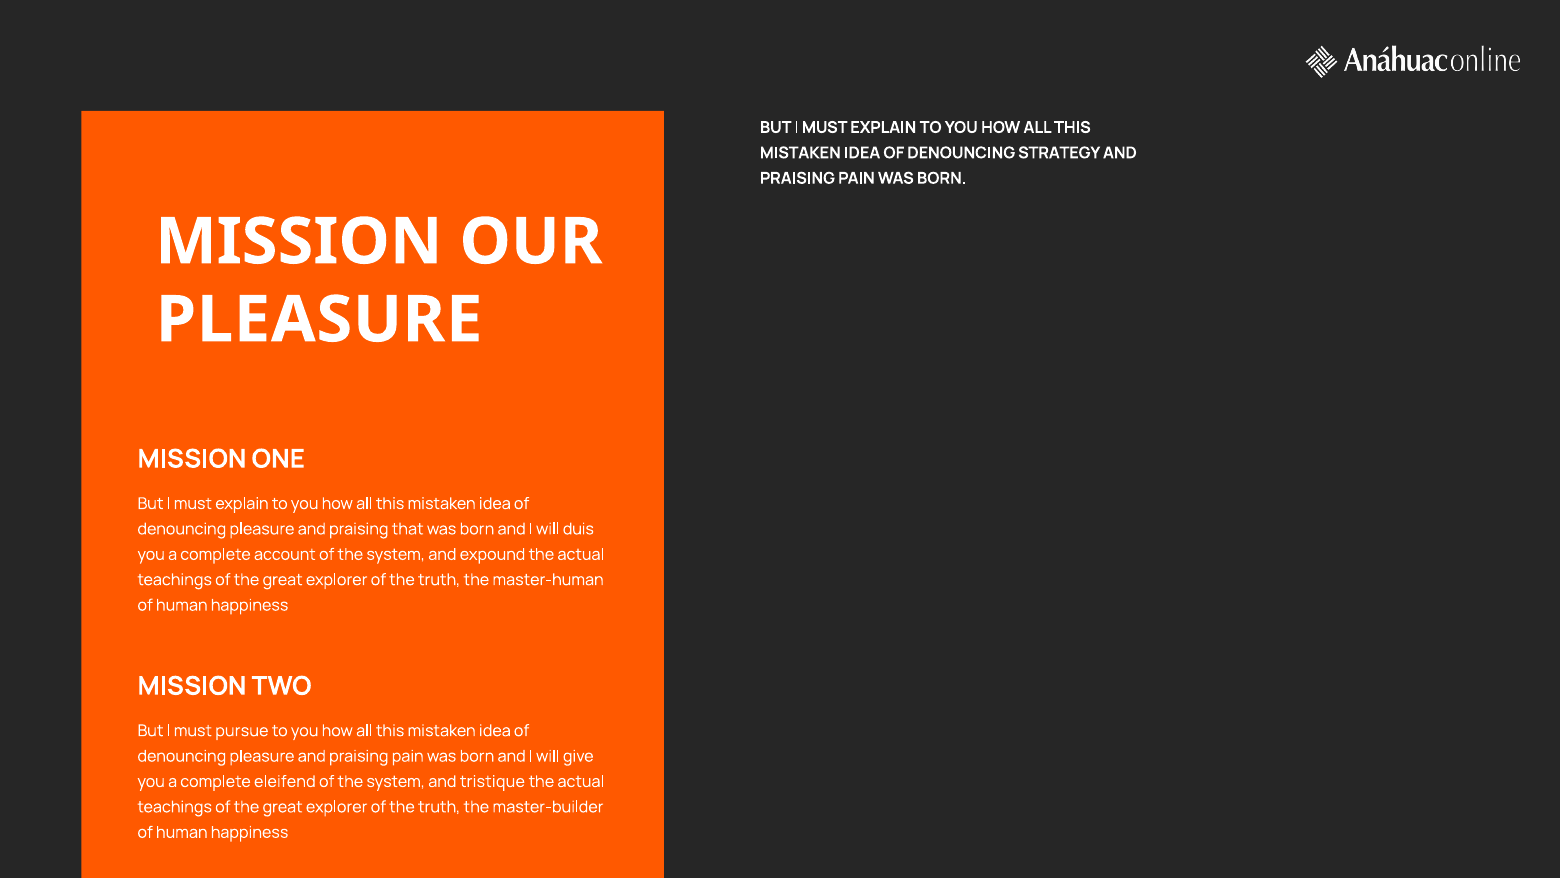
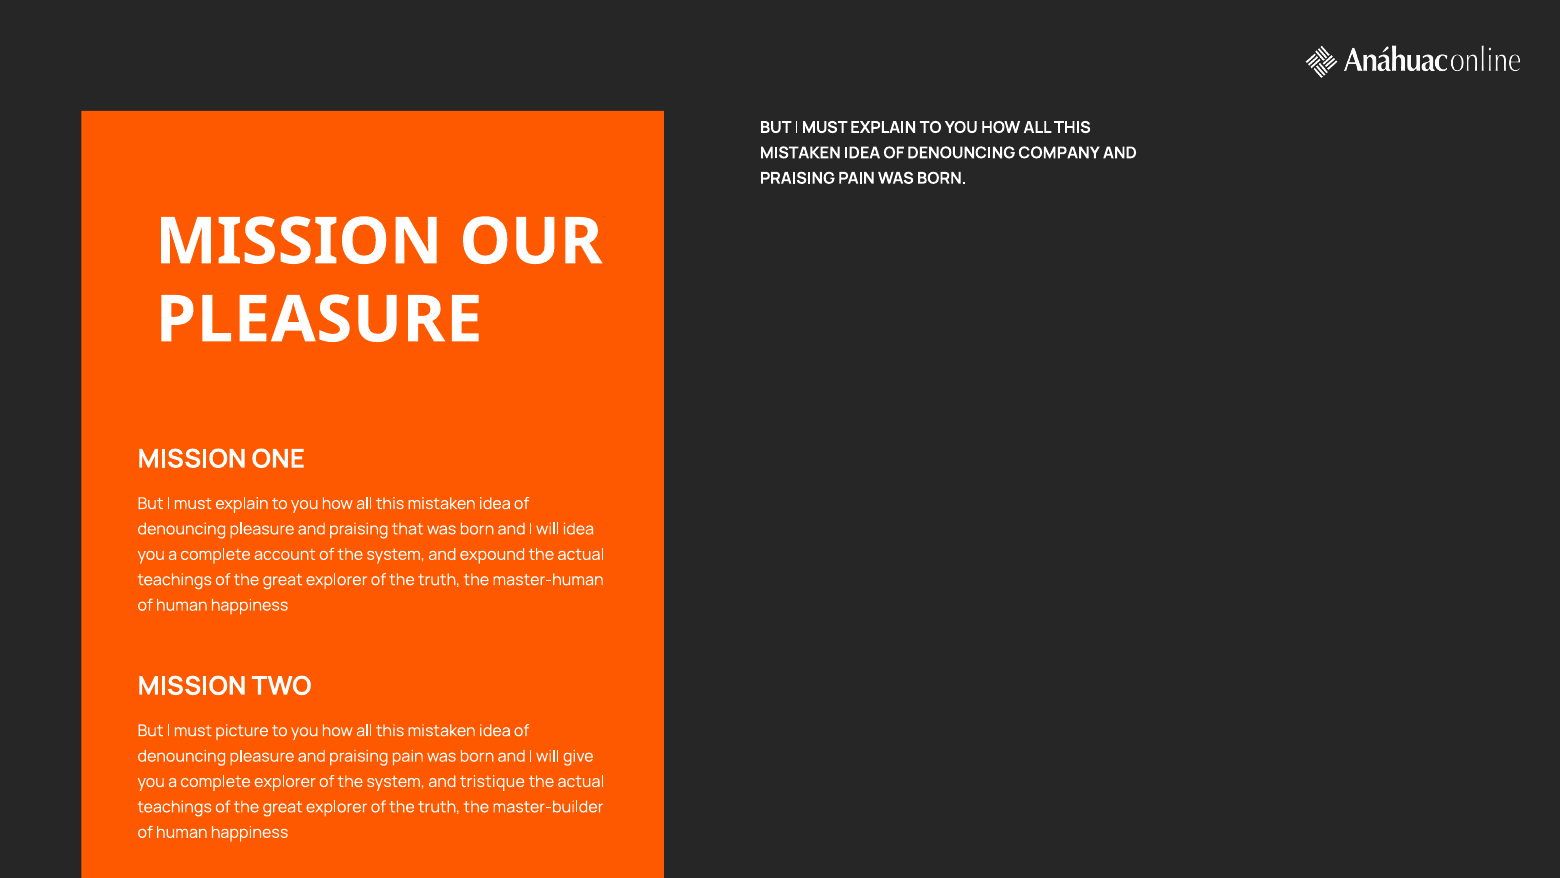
STRATEGY: STRATEGY -> COMPANY (1059, 153)
will duis: duis -> idea (578, 529)
pursue: pursue -> picture (242, 730)
complete eleifend: eleifend -> explorer (285, 781)
